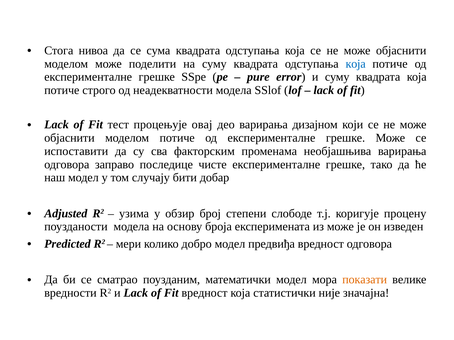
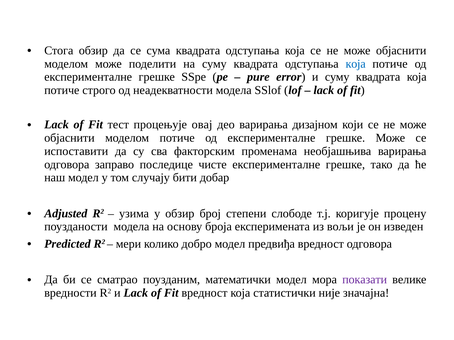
Стога нивоа: нивоа -> обзир (93, 51)
из може: може -> вољи (340, 227)
показати colour: orange -> purple (365, 280)
